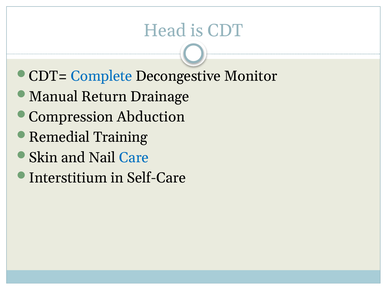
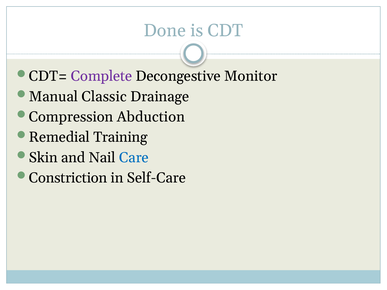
Head: Head -> Done (165, 30)
Complete colour: blue -> purple (102, 76)
Return: Return -> Classic (104, 97)
Interstitium: Interstitium -> Constriction (68, 178)
